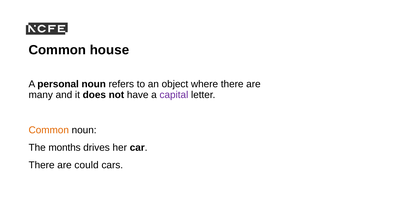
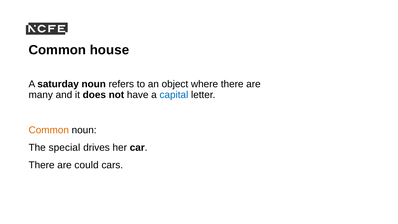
personal: personal -> saturday (58, 84)
capital colour: purple -> blue (174, 95)
months: months -> special (64, 148)
